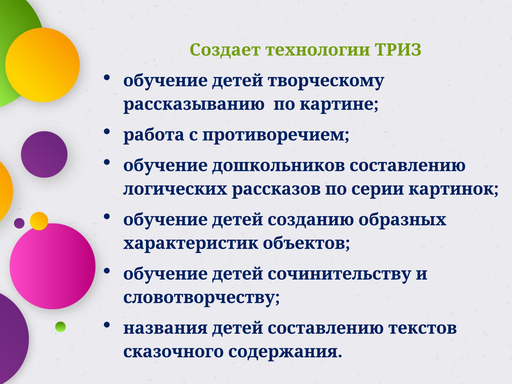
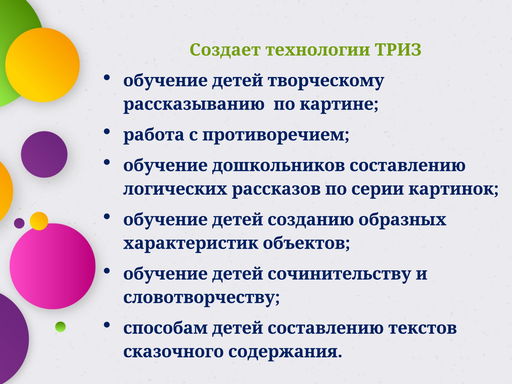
названия: названия -> способам (165, 328)
